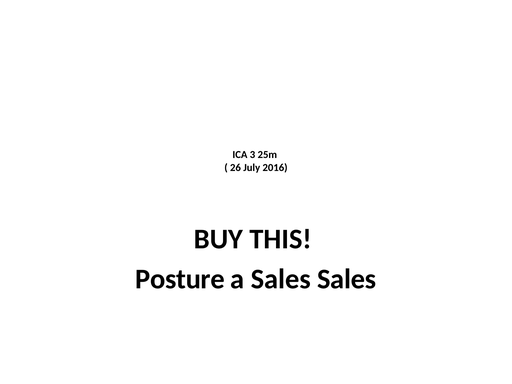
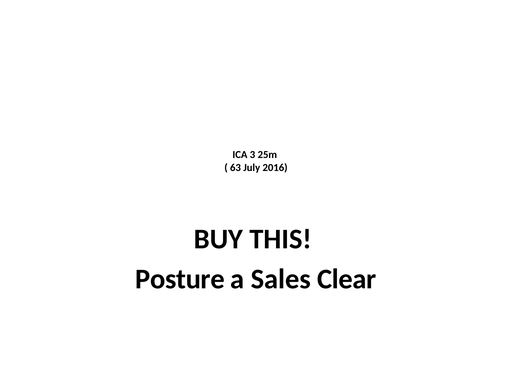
26: 26 -> 63 (235, 168)
Sales Sales: Sales -> Clear (347, 279)
